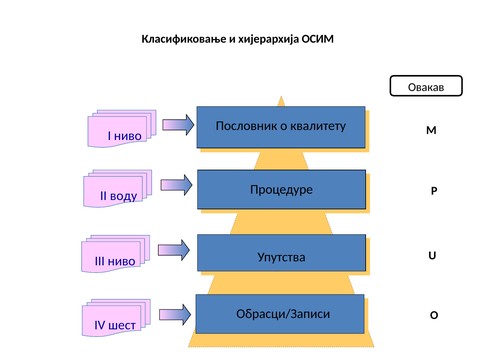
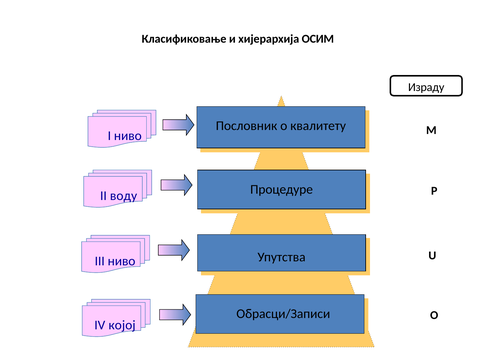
Овакав: Овакав -> Израду (426, 87)
шест: шест -> којој (122, 324)
